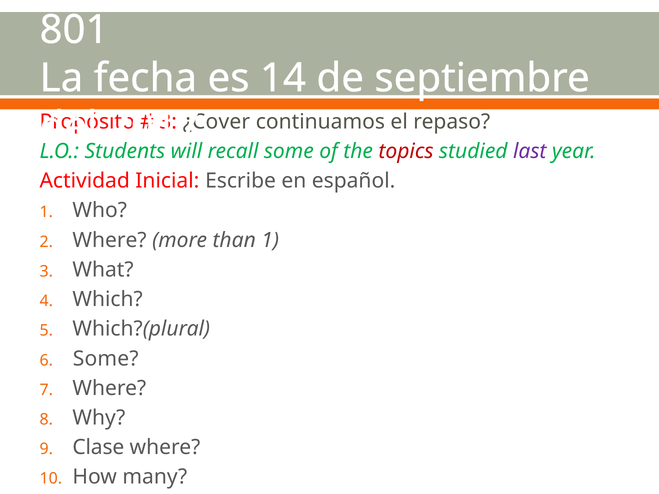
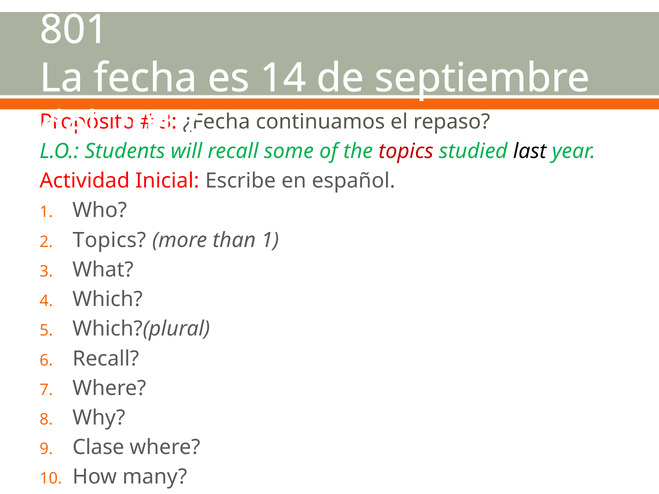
¿Cover: ¿Cover -> ¿Fecha (216, 122)
last colour: purple -> black (530, 151)
Where: Where -> Topics (109, 240)
Some: Some -> Recall (106, 359)
